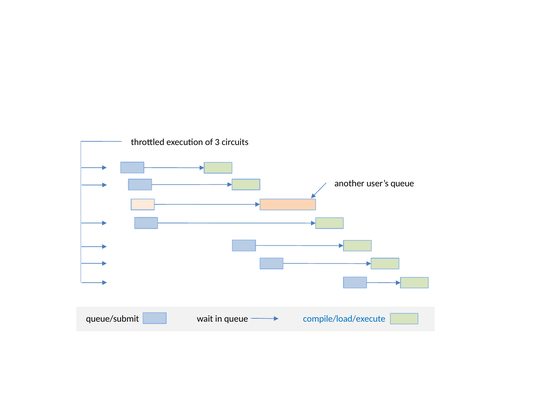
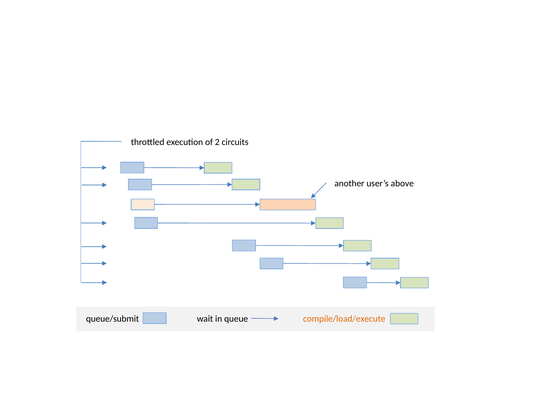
3: 3 -> 2 (217, 142)
user’s queue: queue -> above (402, 184)
compile/load/execute colour: blue -> orange (344, 319)
